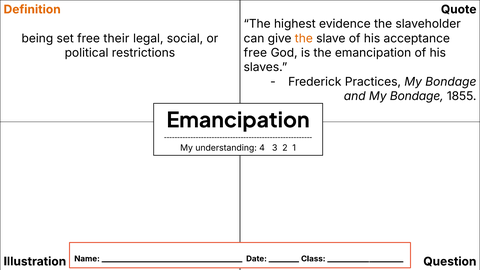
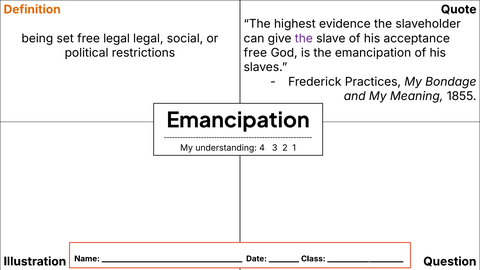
free their: their -> legal (117, 38)
the colour: orange -> purple (304, 38)
and My Bondage: Bondage -> Meaning (417, 96)
